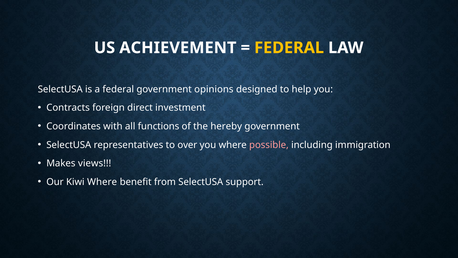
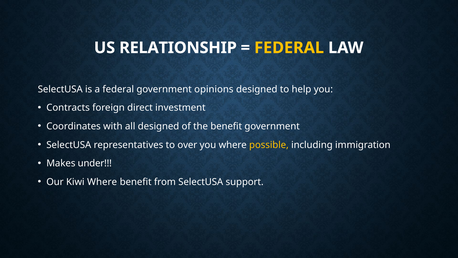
ACHIEVEMENT: ACHIEVEMENT -> RELATIONSHIP (178, 48)
all functions: functions -> designed (159, 126)
the hereby: hereby -> benefit (226, 126)
possible colour: pink -> yellow (269, 145)
views: views -> under (95, 163)
